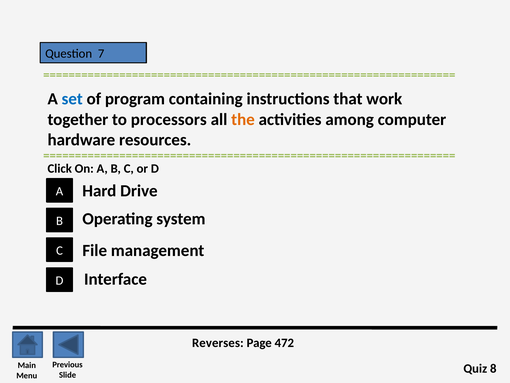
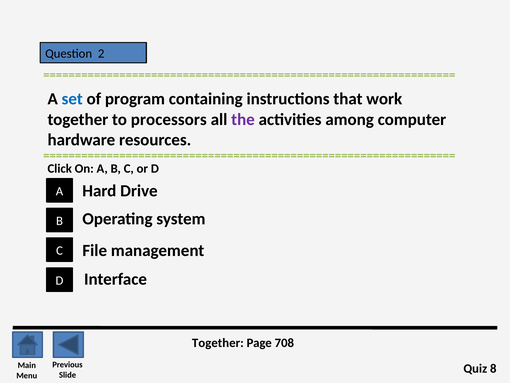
7: 7 -> 2 (101, 54)
the colour: orange -> purple (243, 119)
Reverses: Reverses -> Together (218, 343)
472: 472 -> 708 (284, 343)
